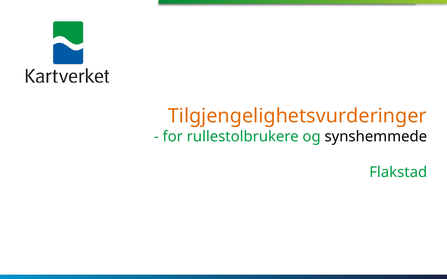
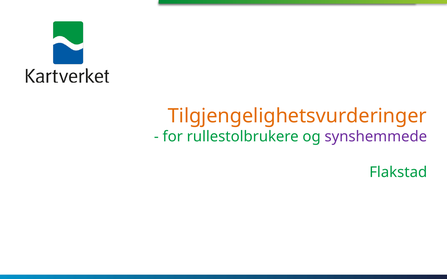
synshemmede colour: black -> purple (376, 137)
